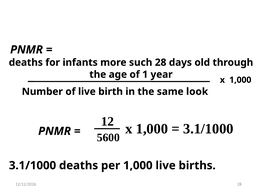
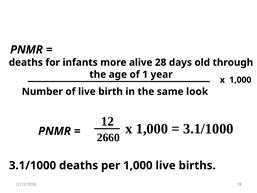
such: such -> alive (141, 62)
5600: 5600 -> 2660 (108, 137)
